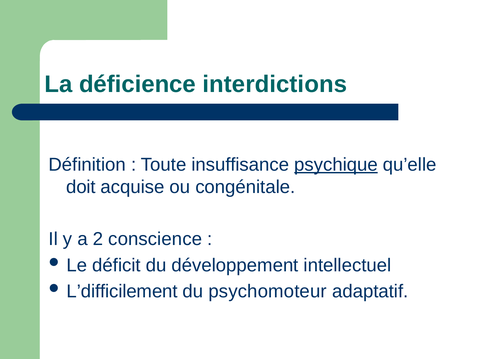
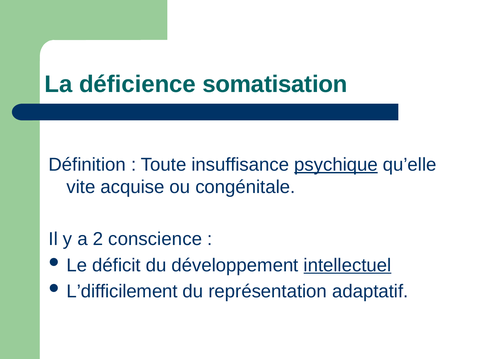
interdictions: interdictions -> somatisation (275, 84)
doit: doit -> vite (81, 187)
intellectuel underline: none -> present (347, 265)
psychomoteur: psychomoteur -> représentation (268, 291)
